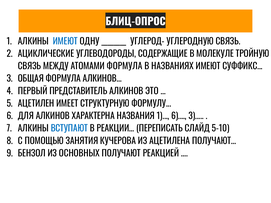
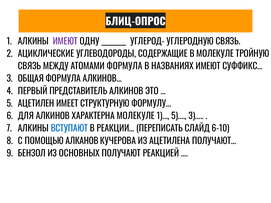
ИМЕЮТ colour: blue -> purple (65, 42)
ХАРАКТЕРНА НАЗВАНИЯ: НАЗВАНИЯ -> МОЛЕКУЛЕ (136, 116)
1 6: 6 -> 5 (179, 116)
5-10: 5-10 -> 6-10 (221, 129)
ЗАНЯТИЯ: ЗАНЯТИЯ -> АЛКАНОВ (82, 141)
